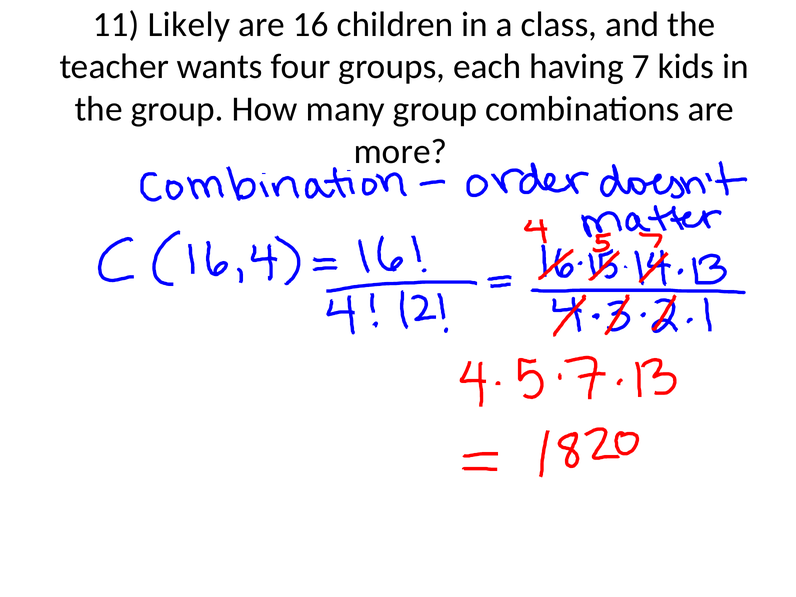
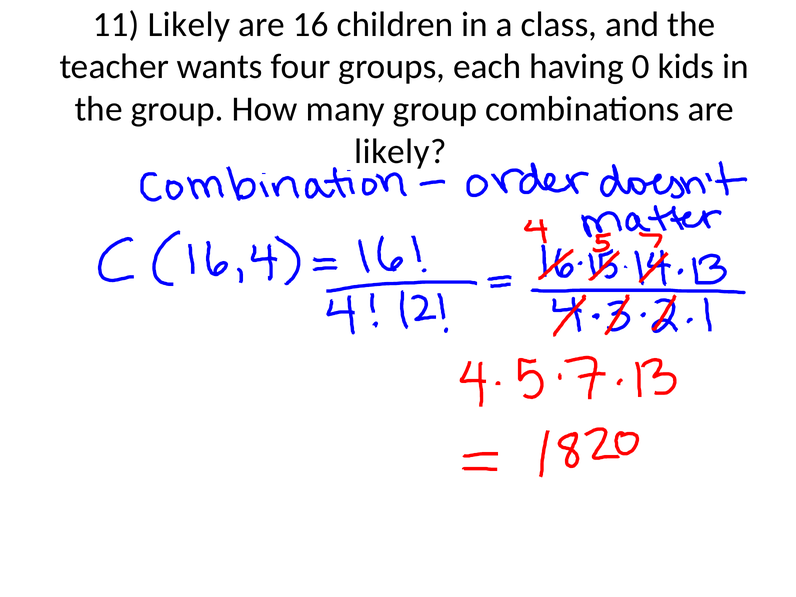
7: 7 -> 0 (641, 67)
more: more -> likely (400, 152)
